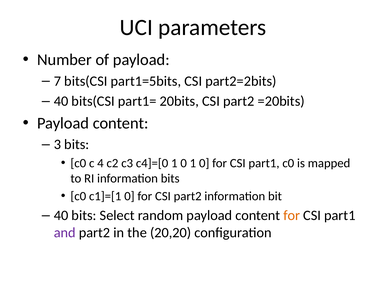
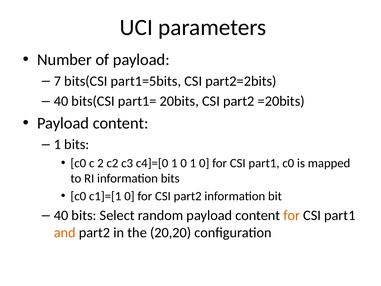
3: 3 -> 1 (57, 144)
4: 4 -> 2 (100, 163)
and colour: purple -> orange (65, 232)
